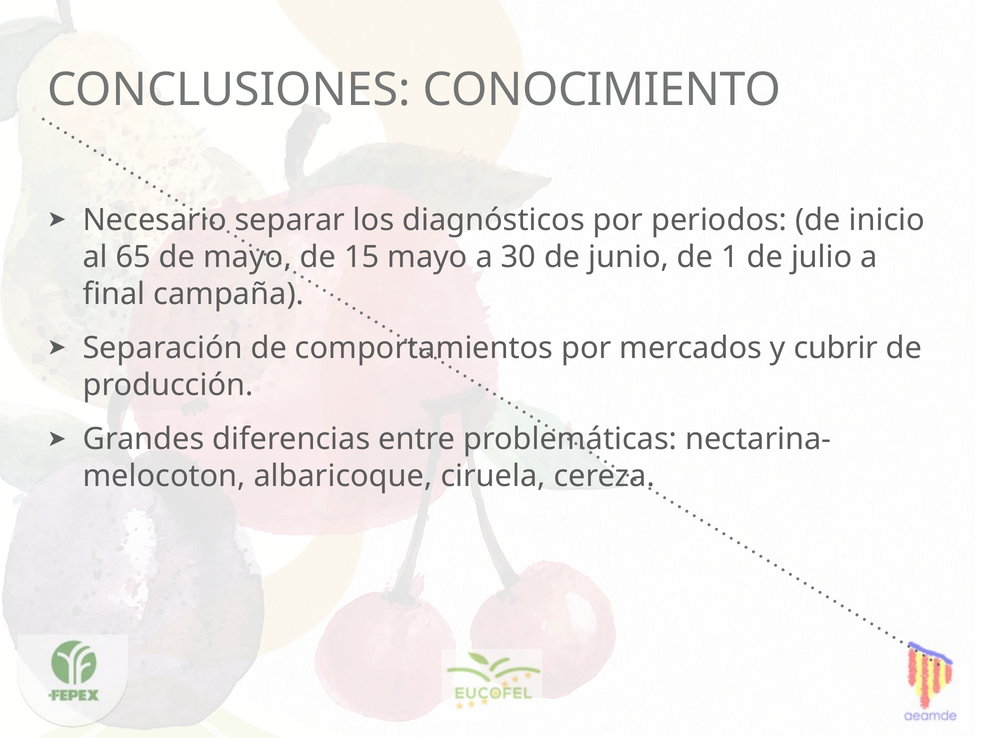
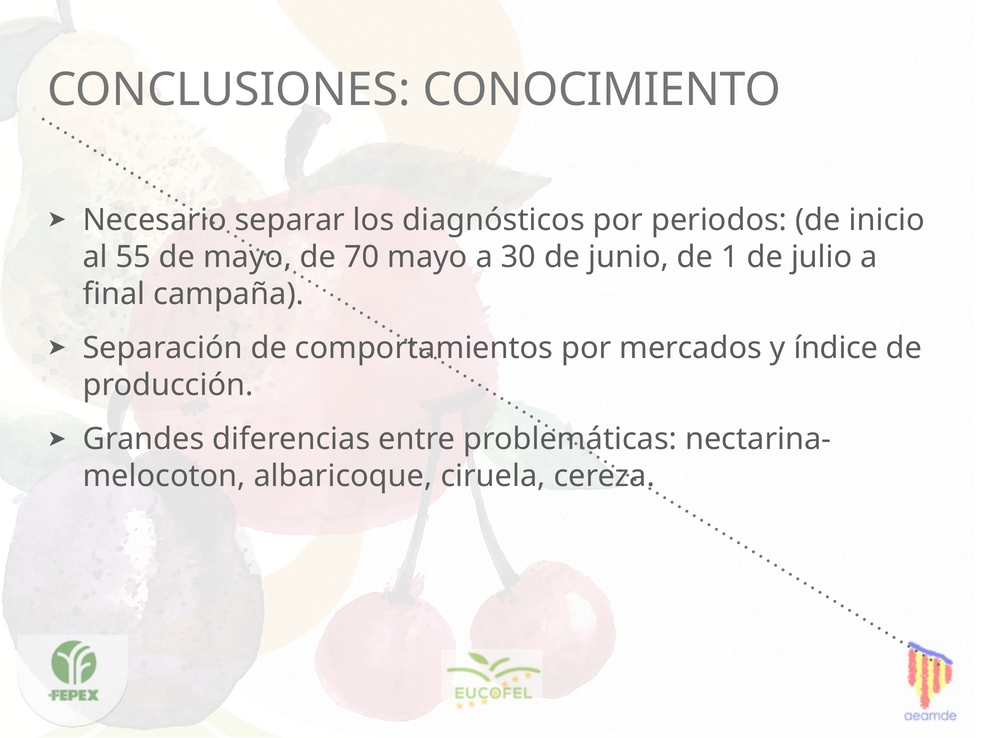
65: 65 -> 55 (133, 257)
15: 15 -> 70 (362, 257)
cubrir: cubrir -> índice (836, 348)
